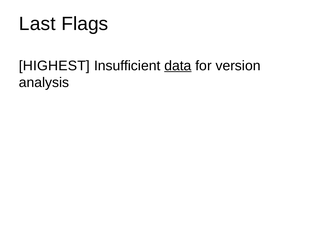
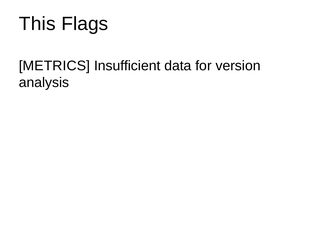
Last: Last -> This (37, 24)
HIGHEST: HIGHEST -> METRICS (54, 66)
data underline: present -> none (178, 66)
